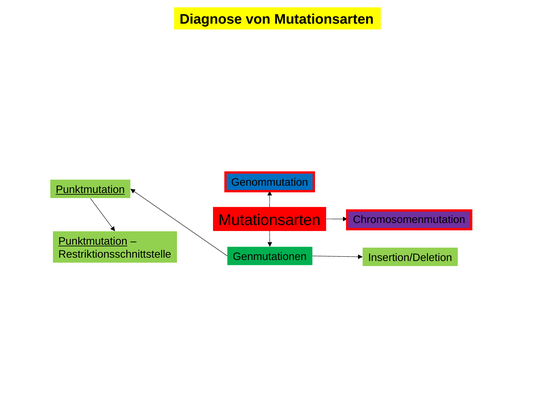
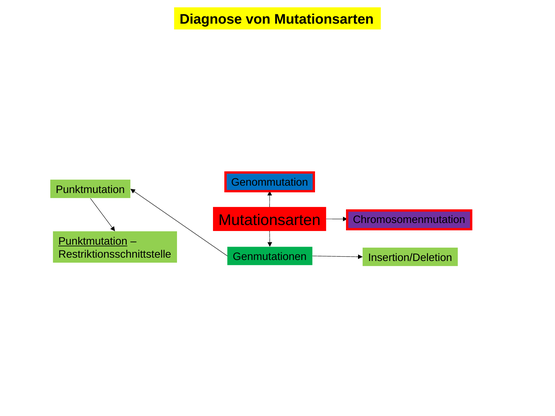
Punktmutation underline: present -> none (90, 190)
